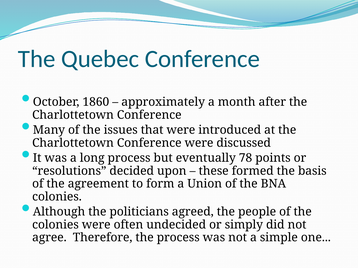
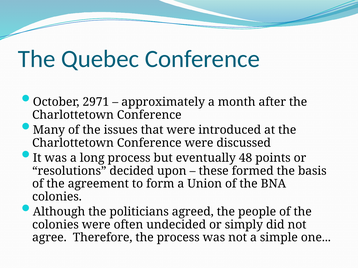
1860: 1860 -> 2971 (96, 102)
78: 78 -> 48 (246, 158)
